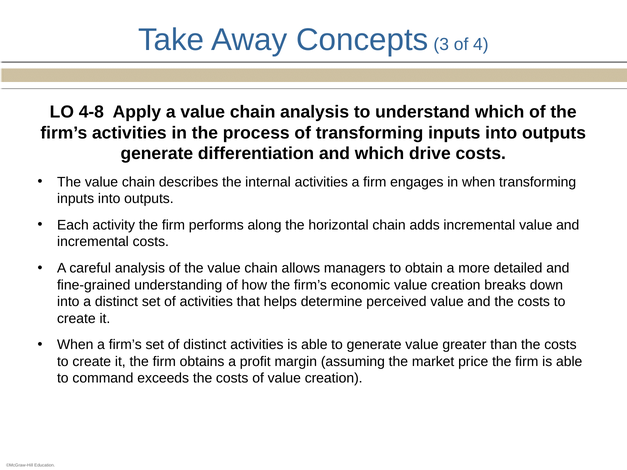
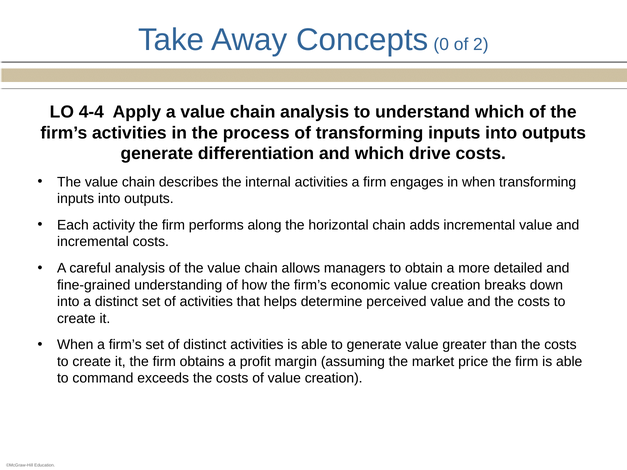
3: 3 -> 0 (441, 44)
4: 4 -> 2 (481, 44)
4-8: 4-8 -> 4-4 (91, 112)
